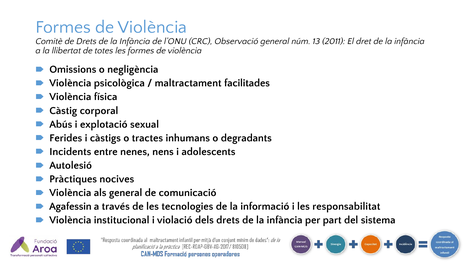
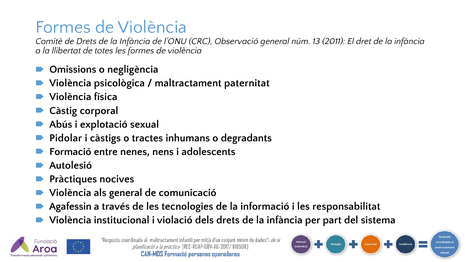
facilitades: facilitades -> paternitat (247, 83)
Ferides: Ferides -> Pidolar (66, 138)
Incidents: Incidents -> Formació (70, 152)
